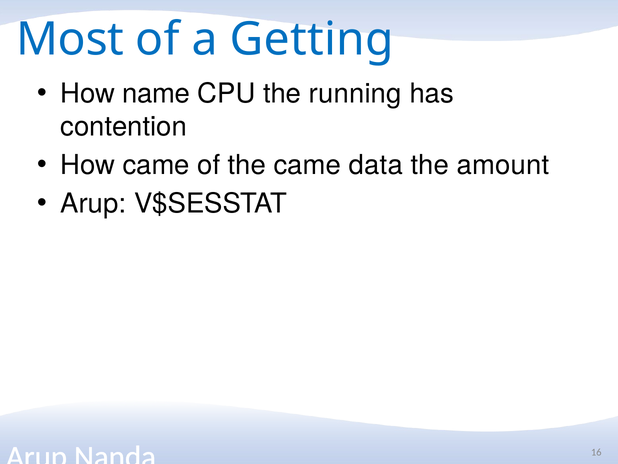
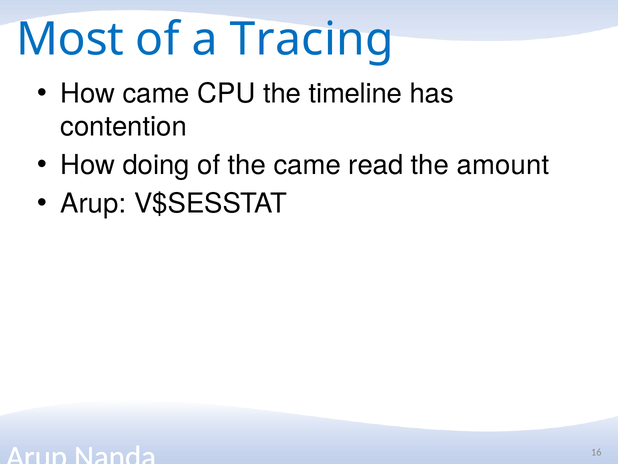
Getting: Getting -> Tracing (312, 39)
How name: name -> came (156, 94)
running: running -> timeline (355, 94)
How came: came -> doing (156, 165)
data: data -> read (376, 165)
